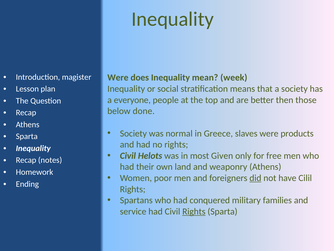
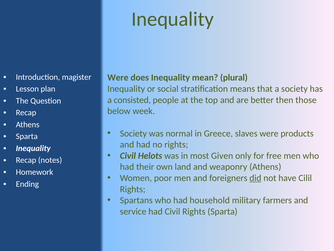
week: week -> plural (234, 77)
everyone: everyone -> consisted (132, 100)
done: done -> week (144, 111)
conquered: conquered -> household (210, 200)
families: families -> farmers (277, 200)
Rights underline: present -> none (194, 211)
